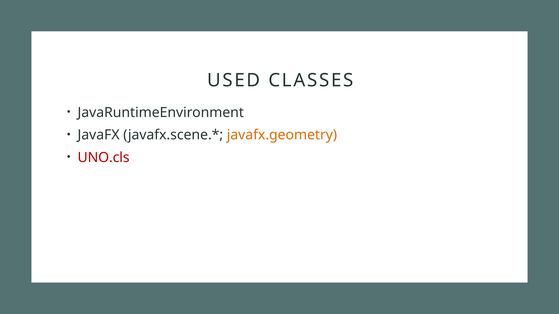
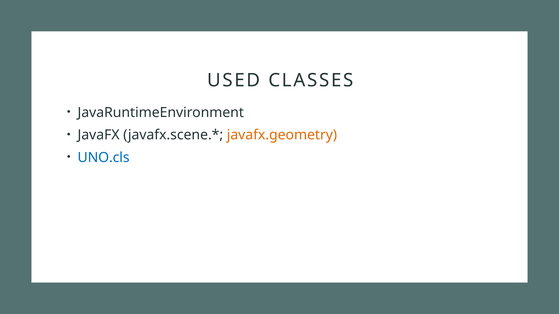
UNO.cls colour: red -> blue (104, 158)
